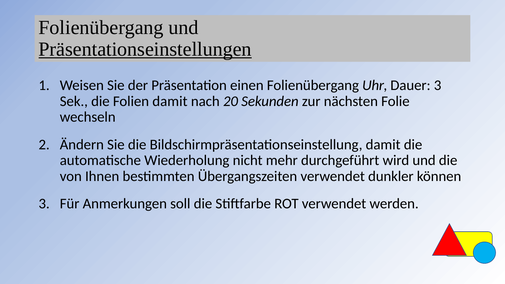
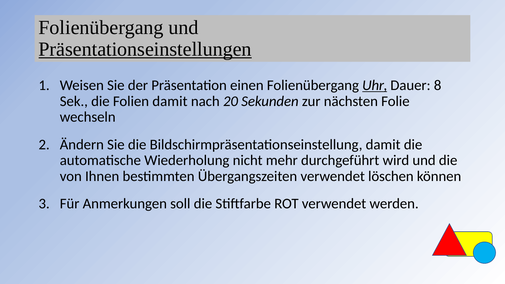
Uhr underline: none -> present (375, 85)
Dauer 3: 3 -> 8 (438, 85)
dunkler: dunkler -> löschen (391, 176)
